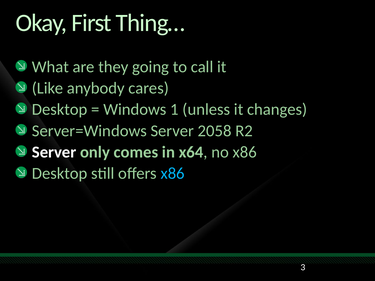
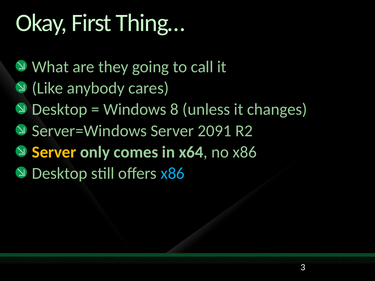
1: 1 -> 8 (174, 110)
2058: 2058 -> 2091 (215, 131)
Server colour: white -> yellow (54, 152)
